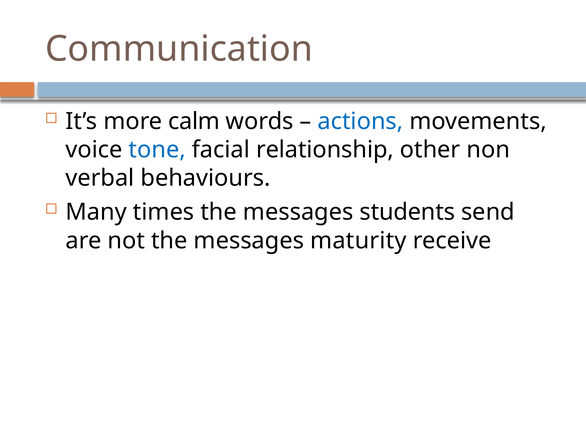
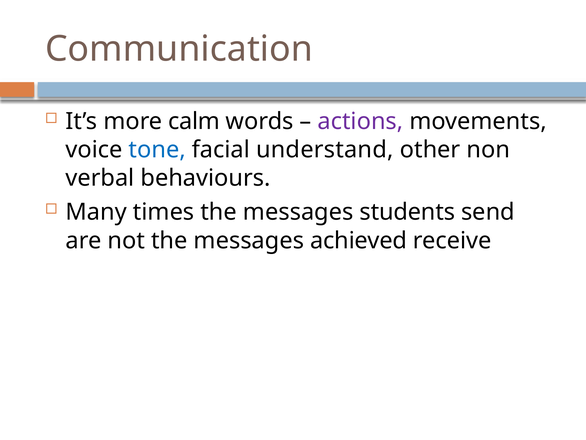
actions colour: blue -> purple (360, 121)
relationship: relationship -> understand (325, 150)
maturity: maturity -> achieved (359, 240)
